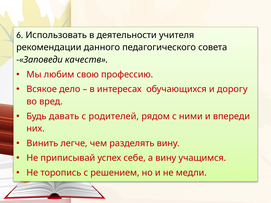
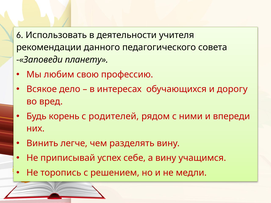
качеств: качеств -> планету (87, 60)
давать: давать -> корень (64, 116)
